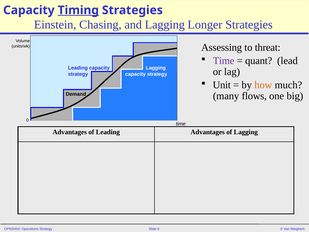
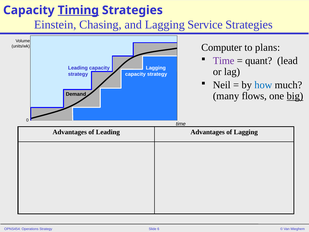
Longer: Longer -> Service (205, 25)
Assessing: Assessing -> Computer (222, 47)
threat: threat -> plans (268, 47)
Unit: Unit -> Neil (222, 85)
how colour: orange -> blue (263, 85)
big underline: none -> present (295, 96)
